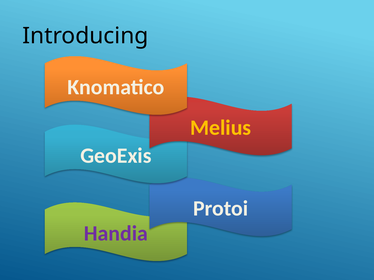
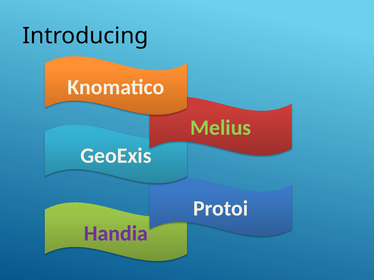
Melius colour: yellow -> light green (221, 128)
